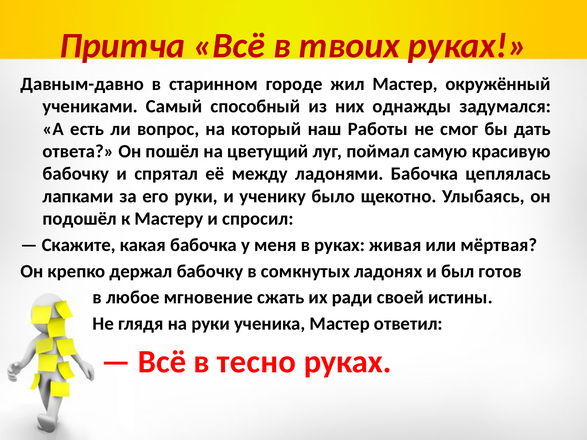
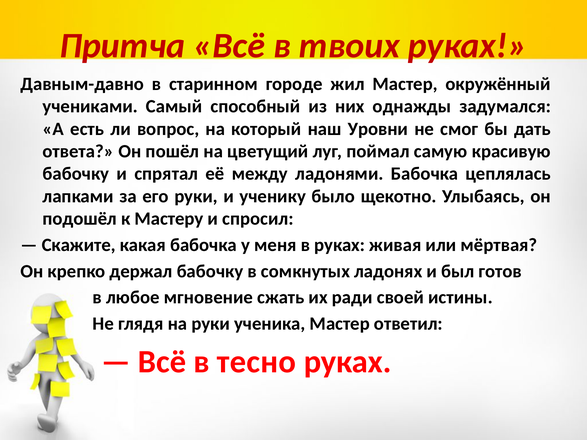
Работы: Работы -> Уровни (378, 129)
